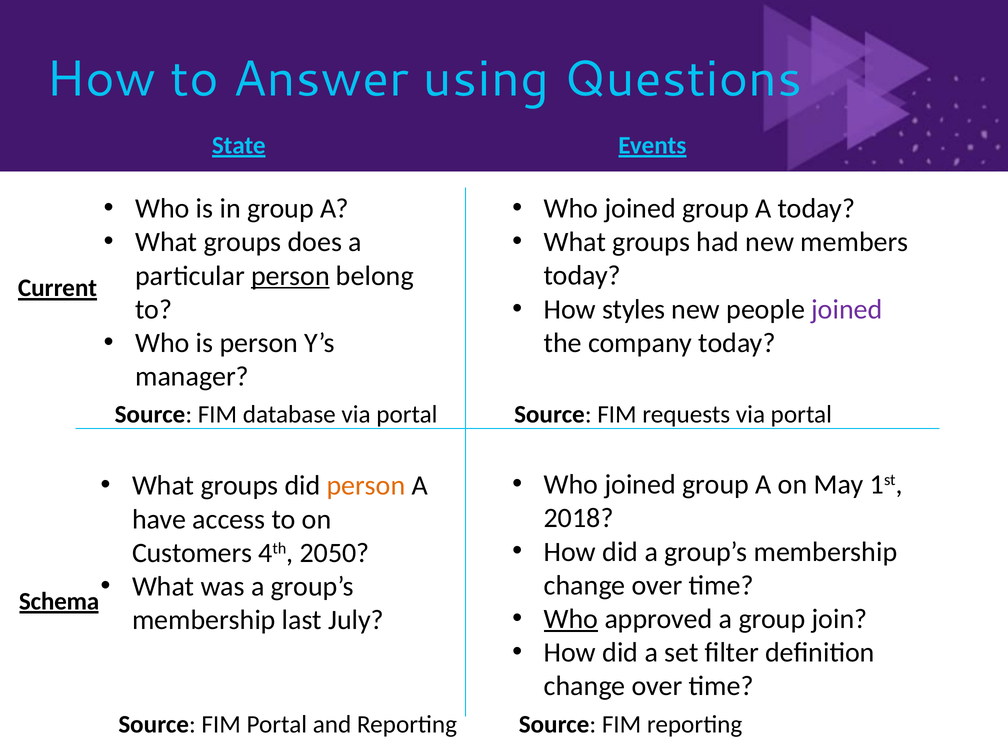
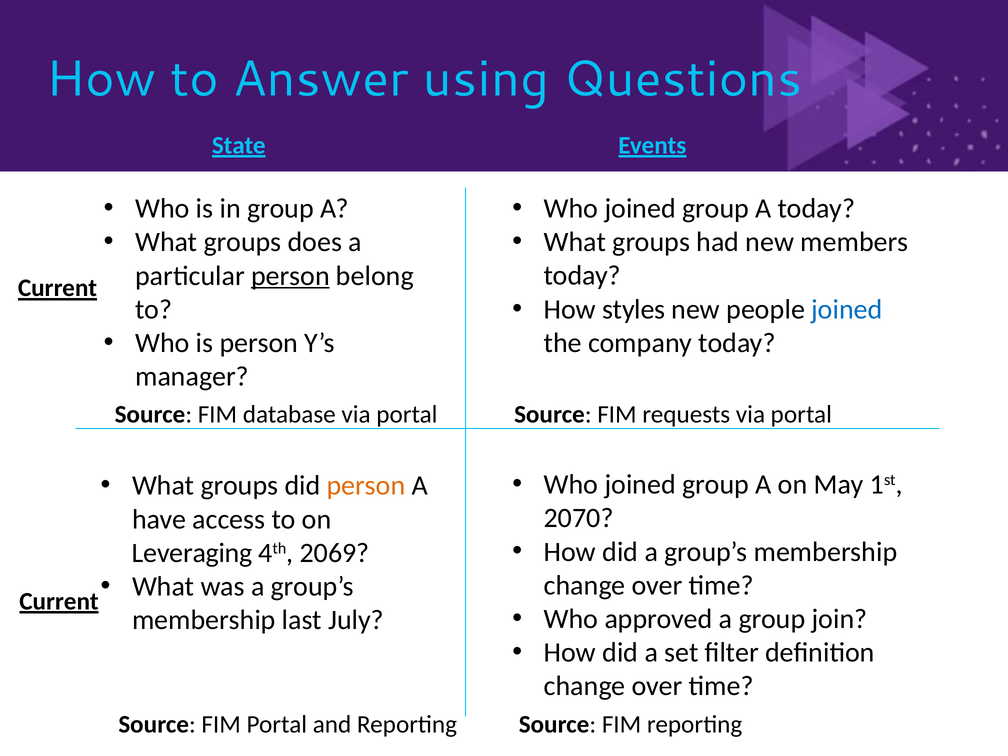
joined colour: purple -> blue (847, 309)
2018: 2018 -> 2070 (579, 518)
Customers: Customers -> Leveraging (192, 553)
2050: 2050 -> 2069 (335, 553)
Schema: Schema -> Current (59, 601)
Who underline: present -> none (571, 619)
